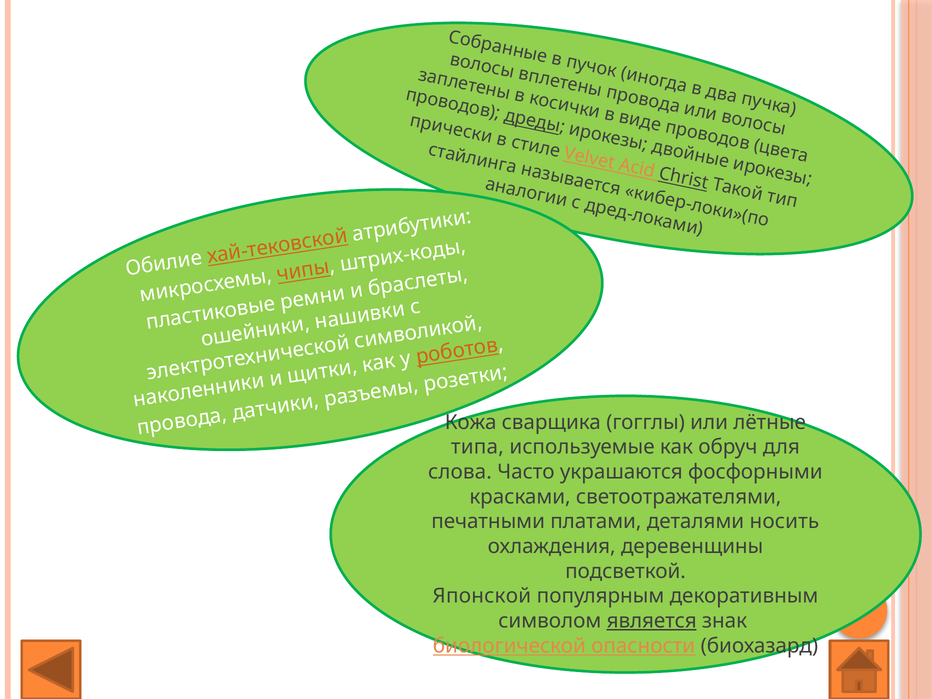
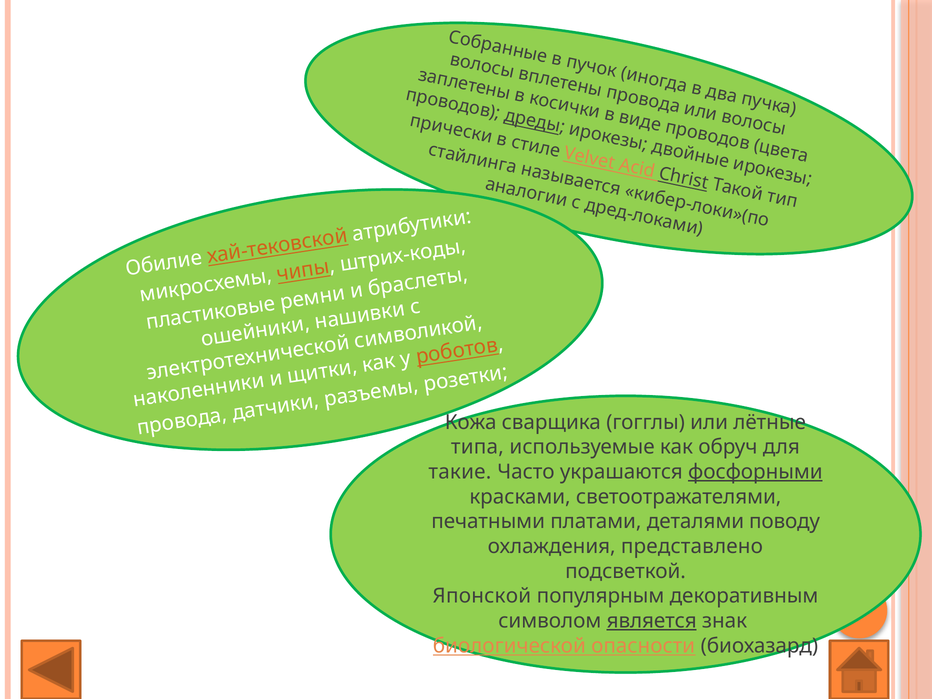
слова: слова -> такие (460, 472)
фосфорными underline: none -> present (755, 472)
носить: носить -> поводу (785, 522)
деревенщины: деревенщины -> представлено (692, 546)
